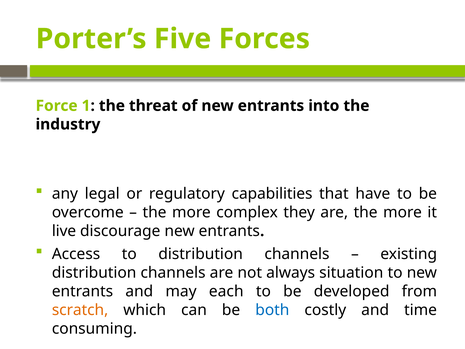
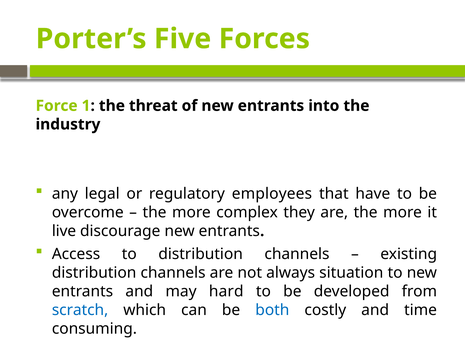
capabilities: capabilities -> employees (272, 194)
each: each -> hard (226, 291)
scratch colour: orange -> blue (80, 310)
